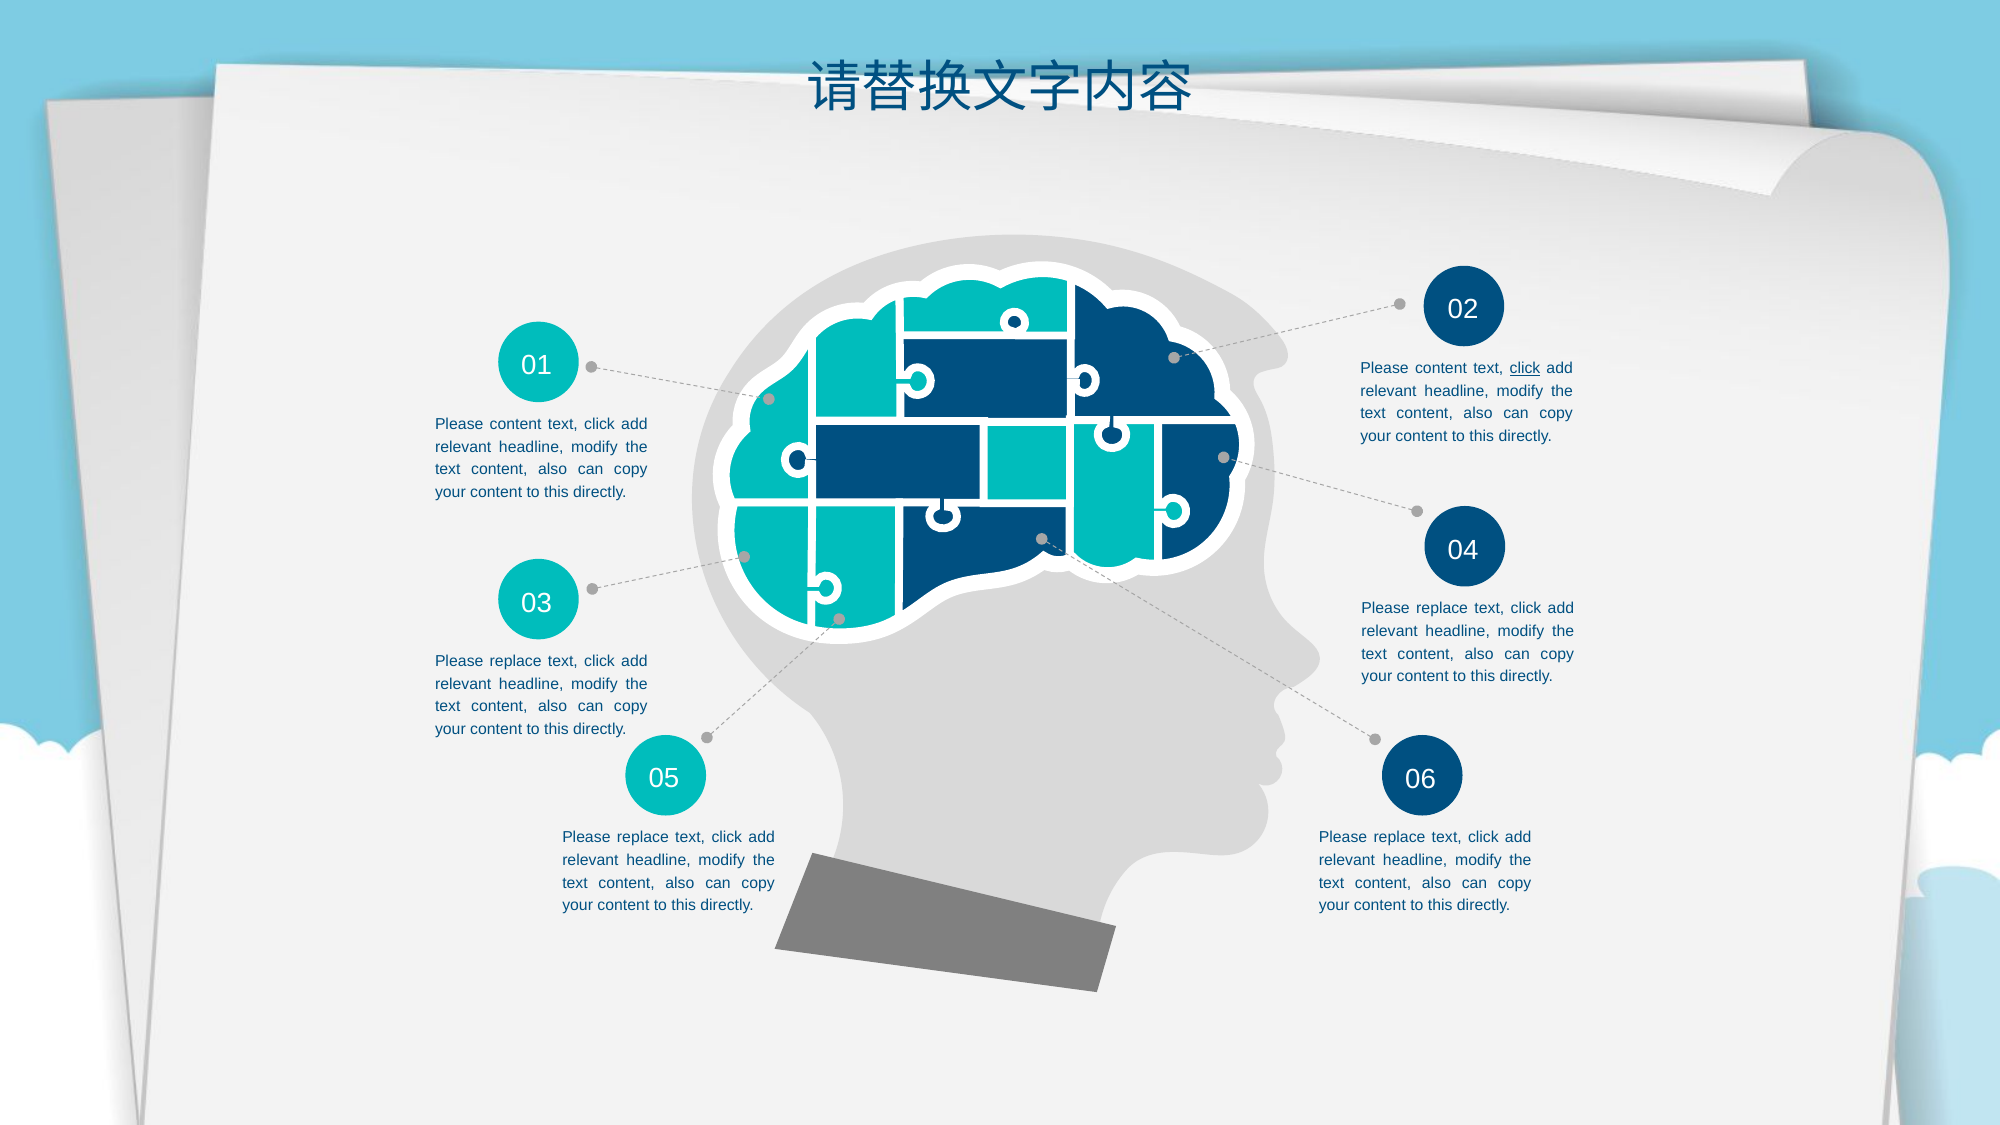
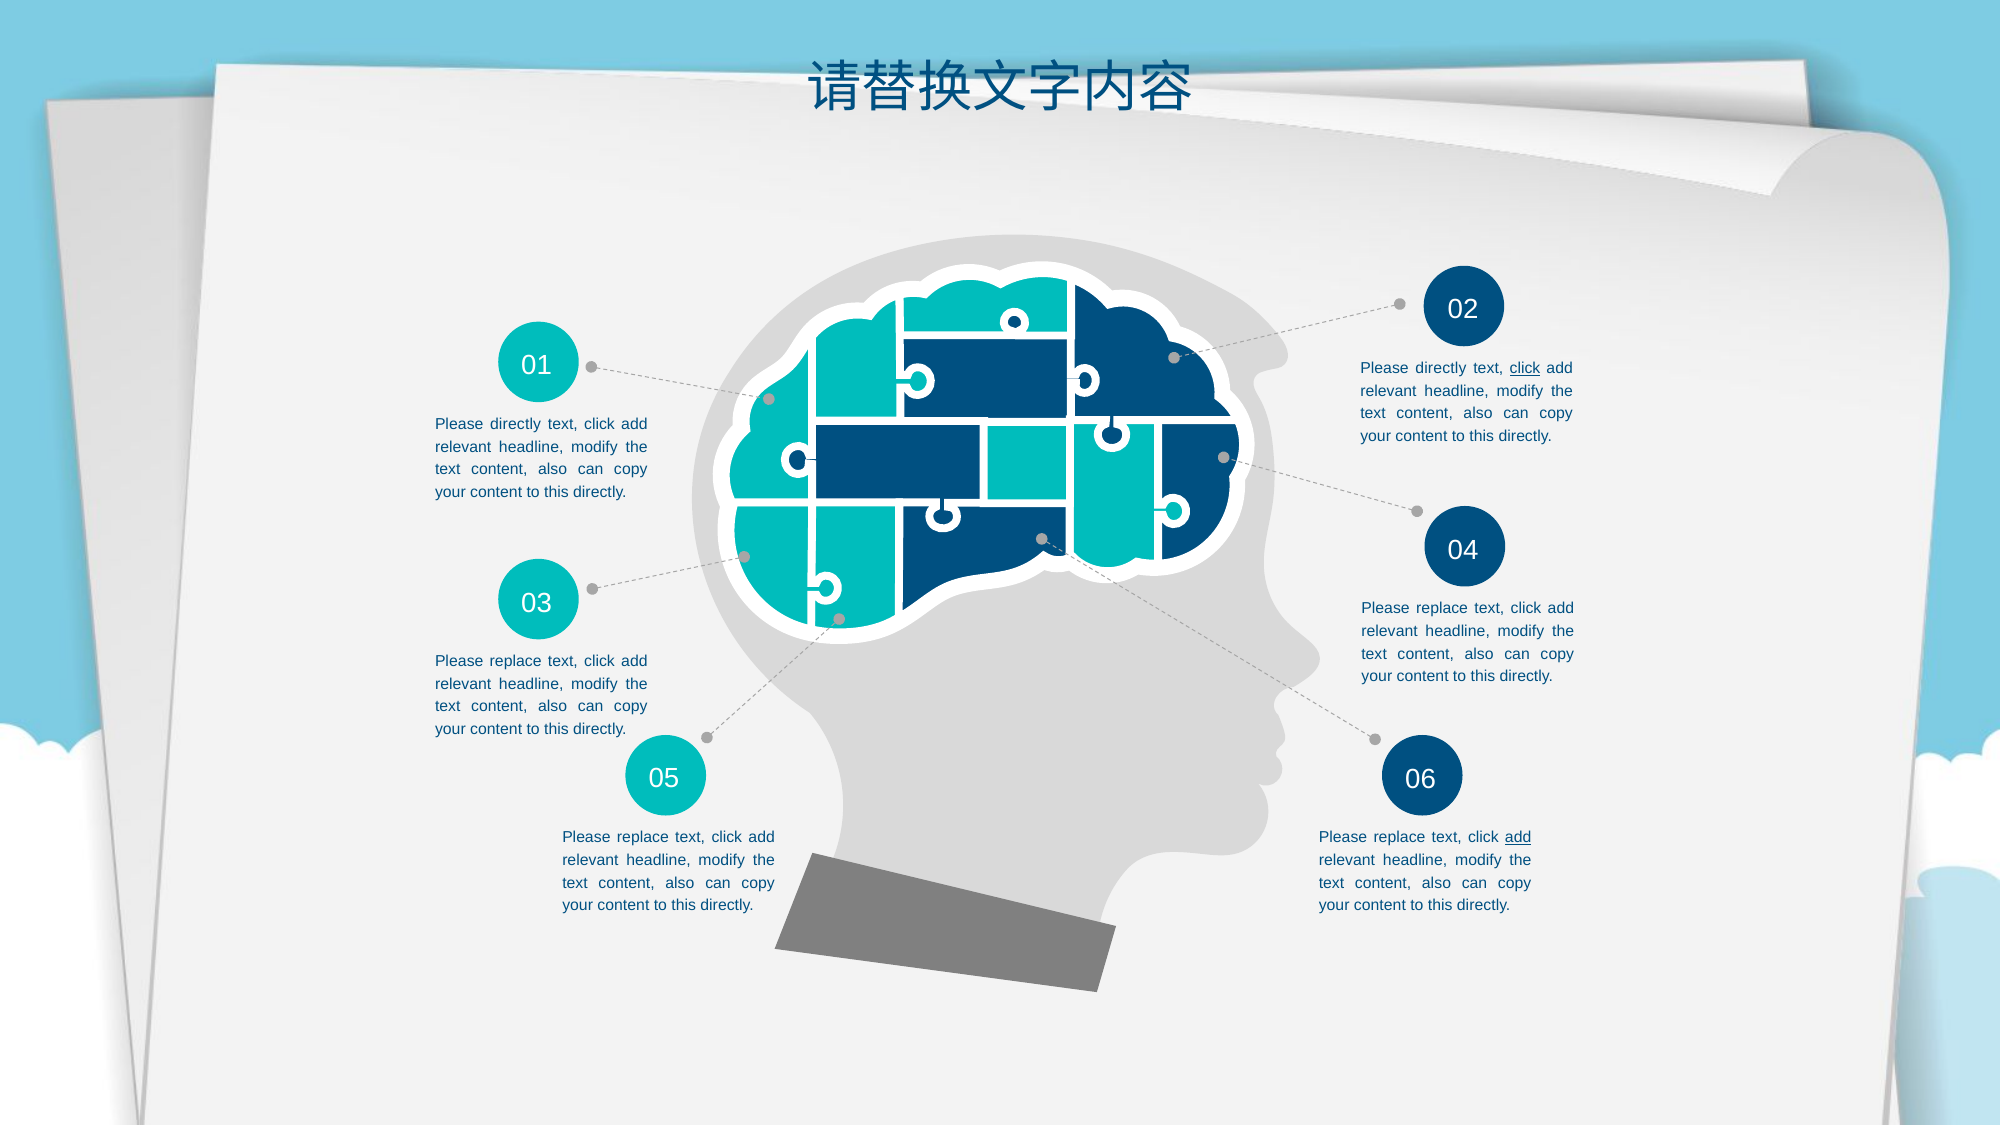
content: content -> directly (1441, 368)
content: content -> directly (516, 424)
add underline: none -> present (1518, 838)
